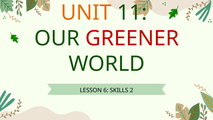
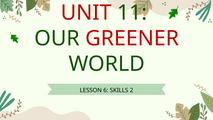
UNIT colour: orange -> red (86, 13)
